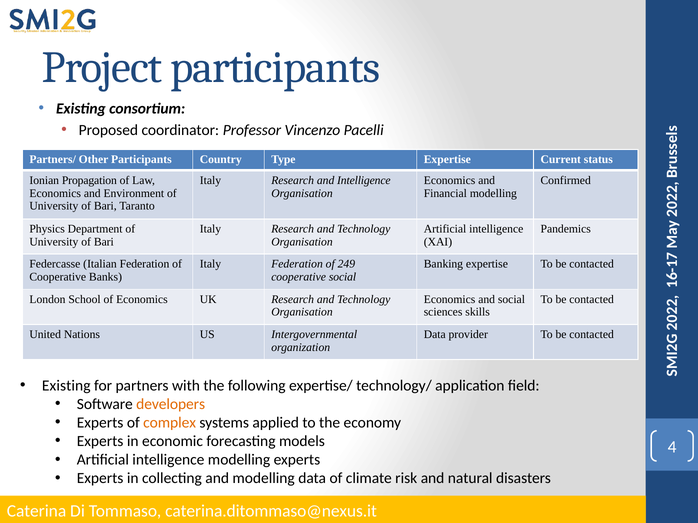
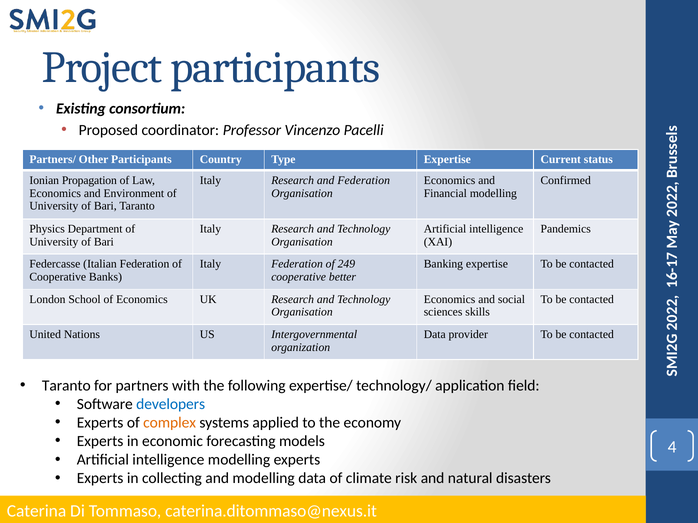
and Intelligence: Intelligence -> Federation (364, 180)
cooperative social: social -> better (342, 277)
Existing: Existing -> Taranto (66, 386)
developers colour: orange -> blue (171, 404)
